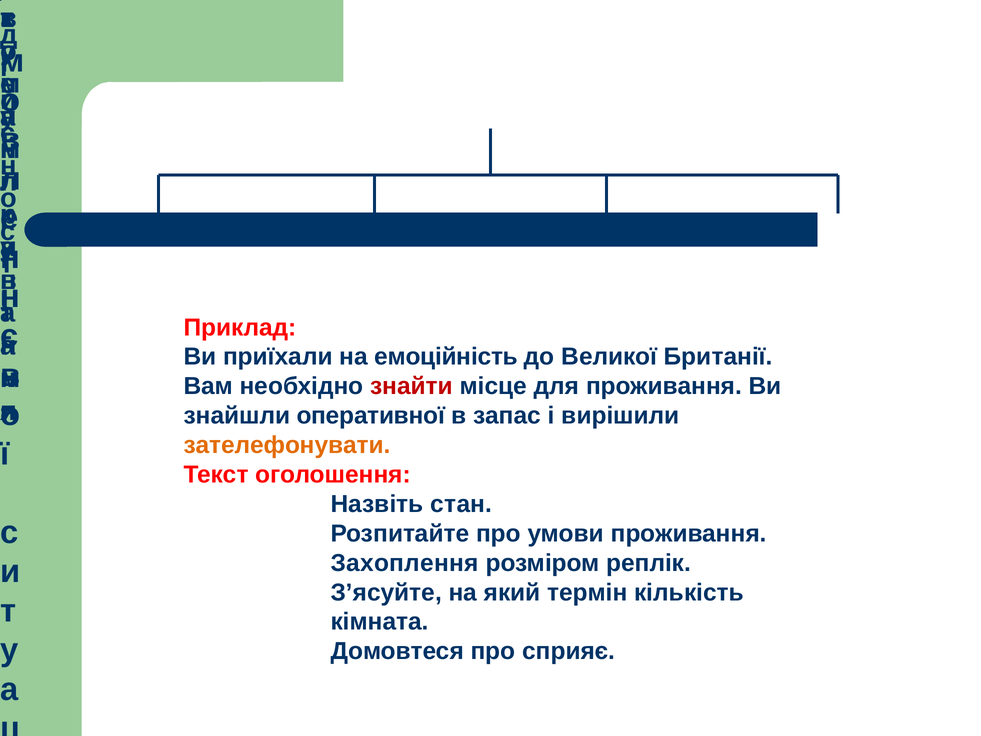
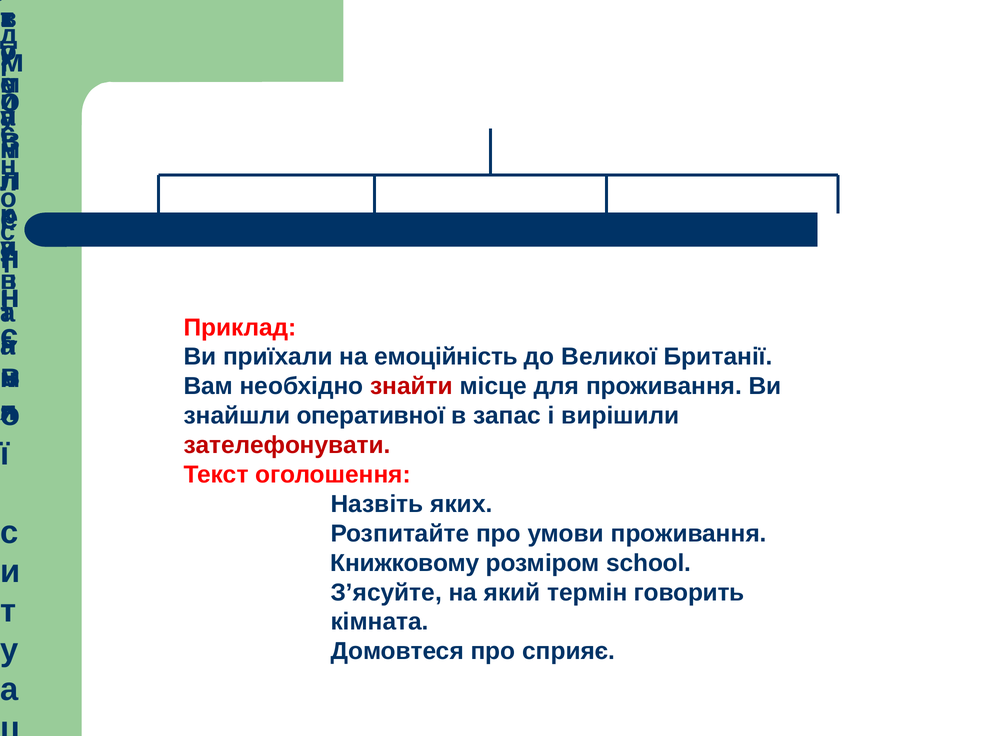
зателефонувати colour: orange -> red (287, 445)
стан: стан -> яких (461, 504)
Захоплення: Захоплення -> Книжковому (405, 563)
реплік: реплік -> school (649, 563)
кількість: кількість -> говорить (689, 592)
